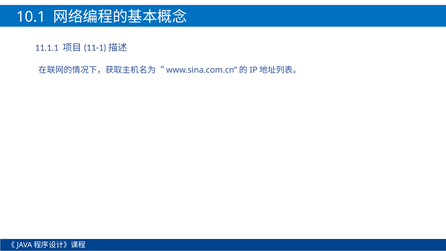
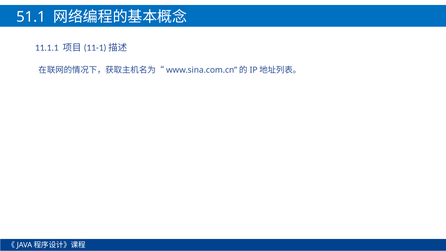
10.1: 10.1 -> 51.1 (31, 17)
